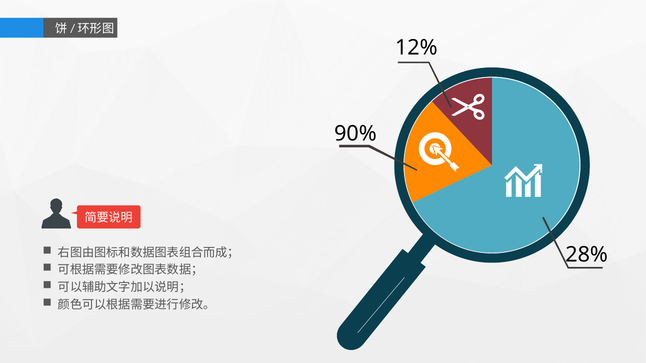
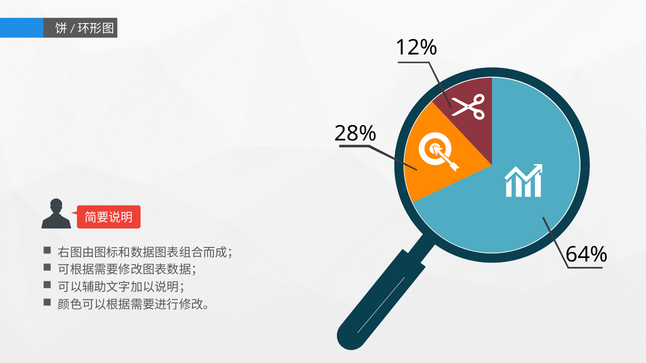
90%: 90% -> 28% (355, 134)
28%: 28% -> 64% (587, 255)
